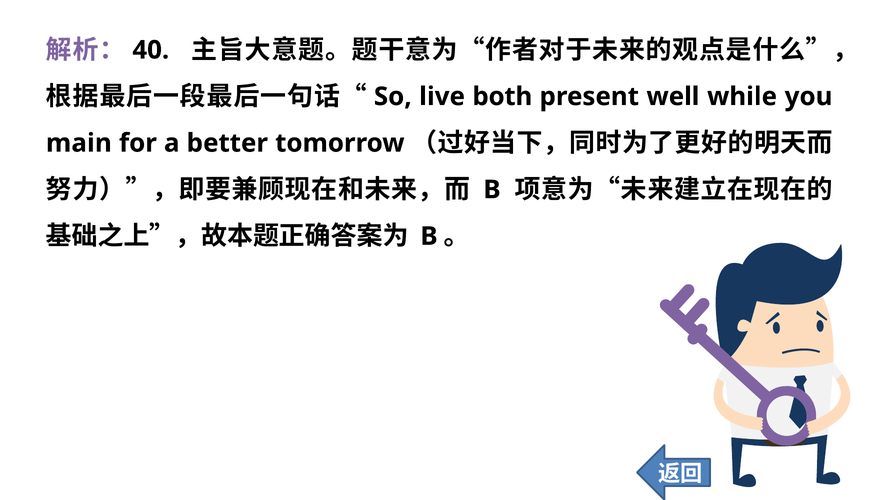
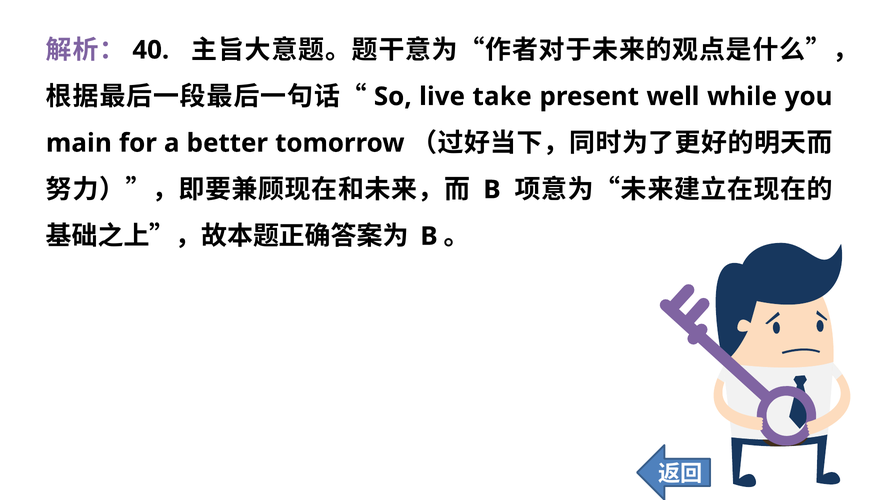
both: both -> take (502, 97)
